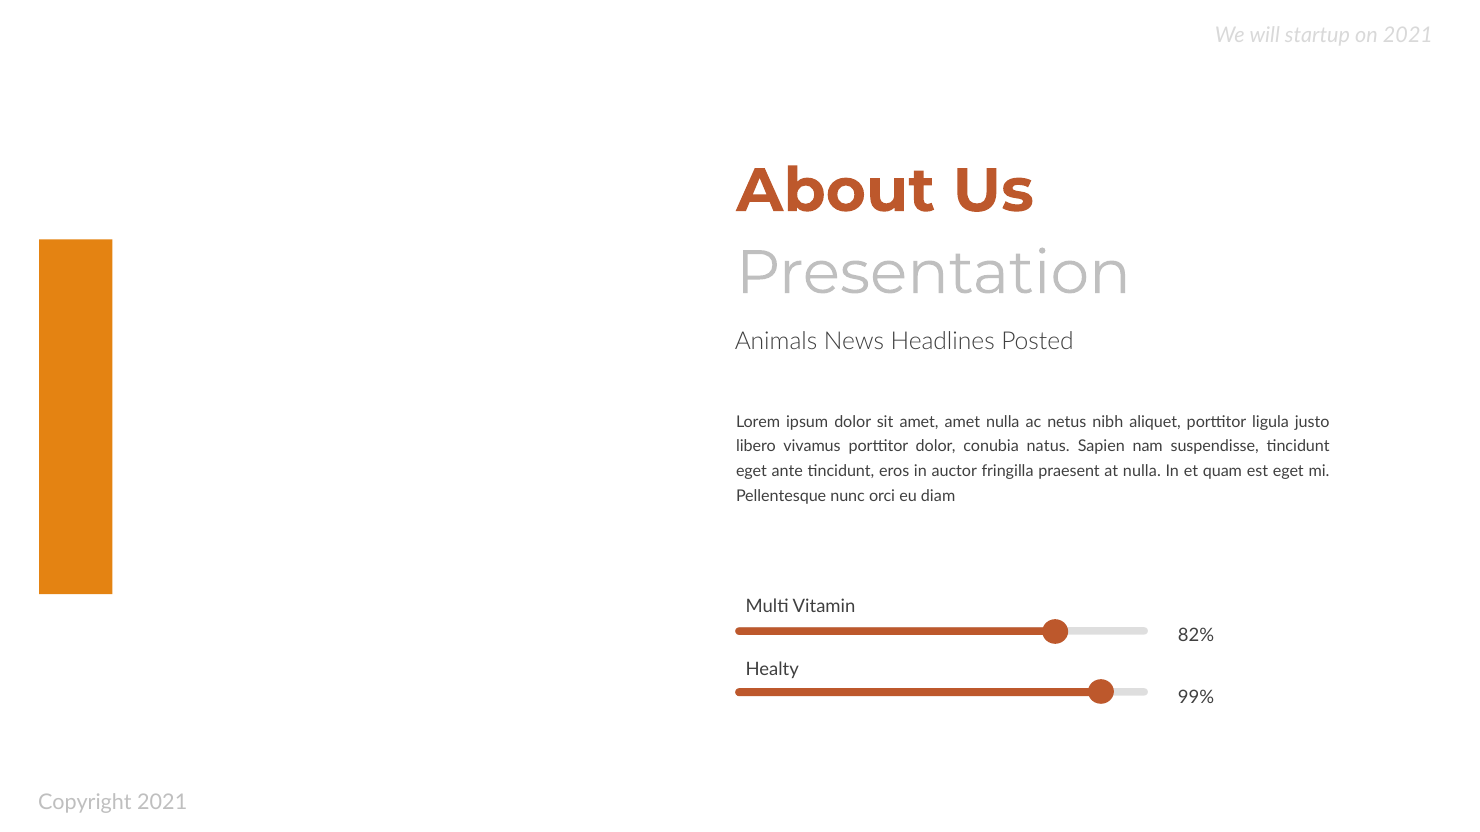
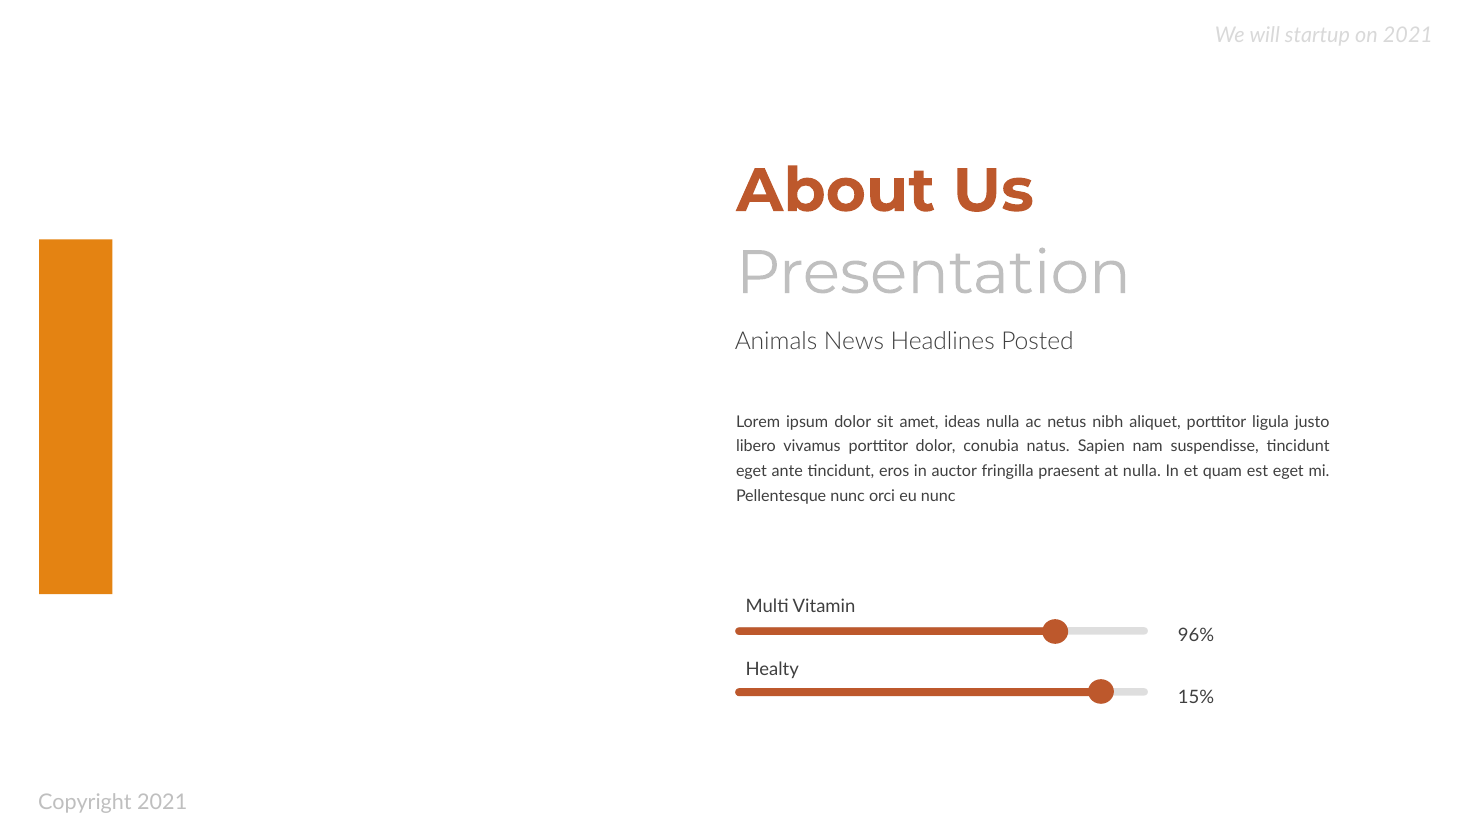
amet amet: amet -> ideas (962, 422)
eu diam: diam -> nunc (938, 496)
82%: 82% -> 96% (1196, 636)
99%: 99% -> 15% (1196, 698)
